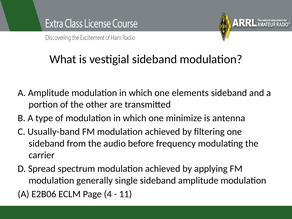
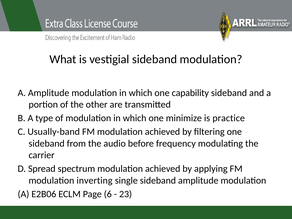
elements: elements -> capability (190, 93)
antenna: antenna -> practice (229, 118)
generally: generally -> inverting (95, 180)
4: 4 -> 6 (108, 194)
11: 11 -> 23 (126, 194)
